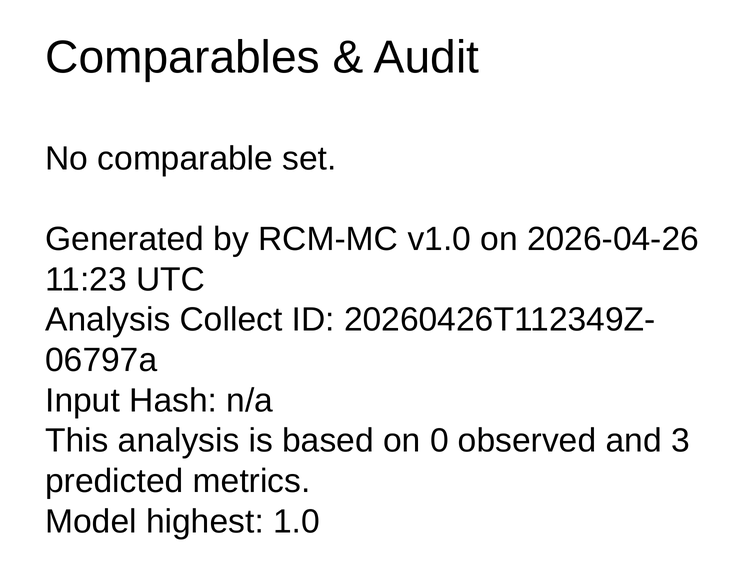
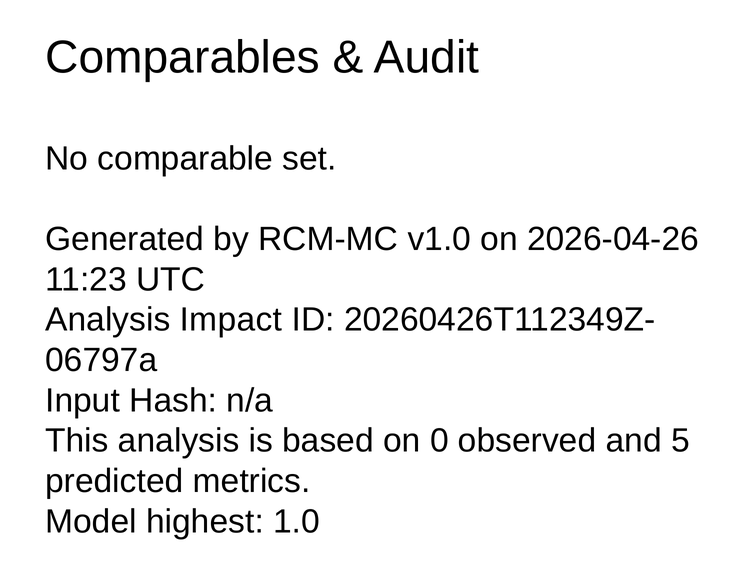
Collect: Collect -> Impact (231, 320)
3: 3 -> 5 (680, 441)
